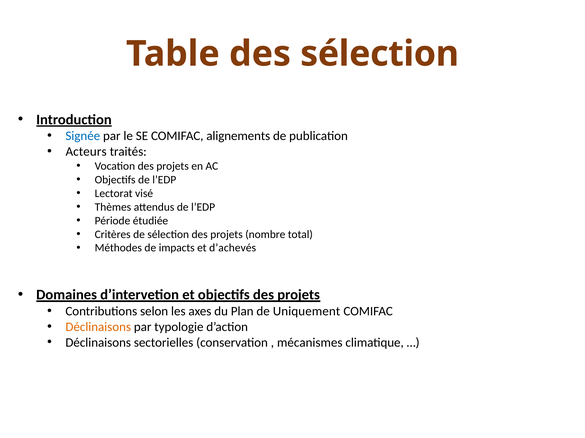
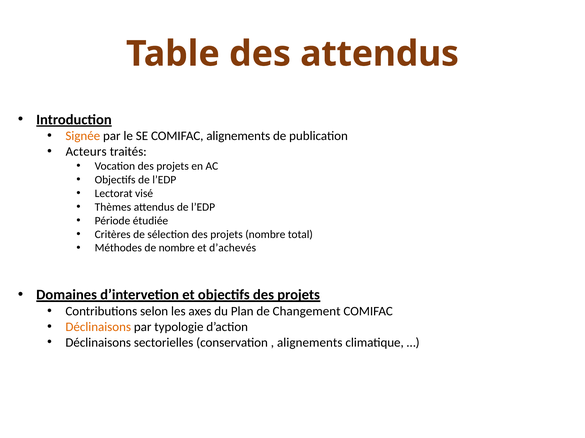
des sélection: sélection -> attendus (380, 54)
Signée colour: blue -> orange (83, 136)
de impacts: impacts -> nombre (177, 248)
Uniquement: Uniquement -> Changement (307, 312)
mécanismes: mécanismes -> alignements (310, 343)
